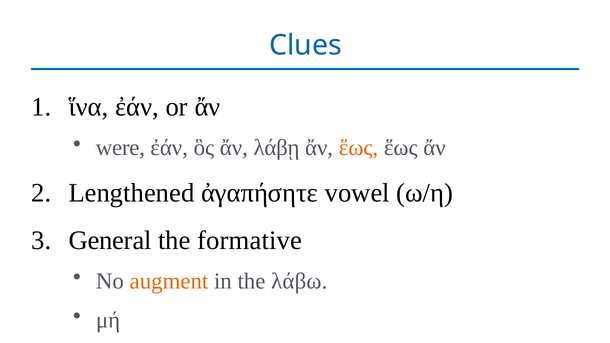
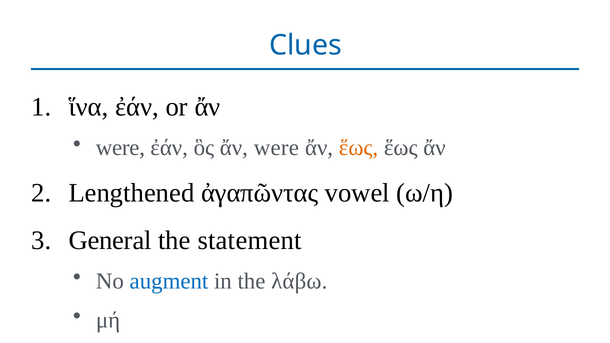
ἄν λάβῃ: λάβῃ -> were (276, 148)
ἀγαπήσητε: ἀγαπήσητε -> ἀγαπῶντας (260, 193)
formative: formative -> statement (250, 240)
augment colour: orange -> blue (169, 281)
